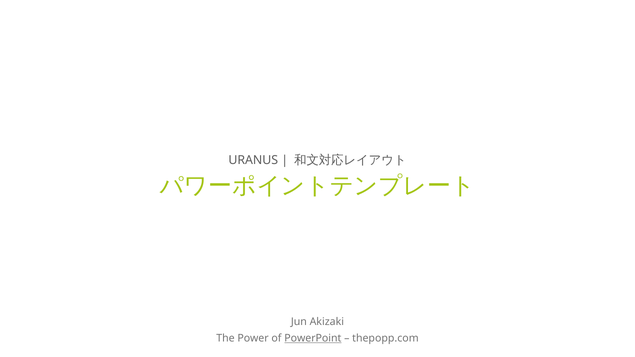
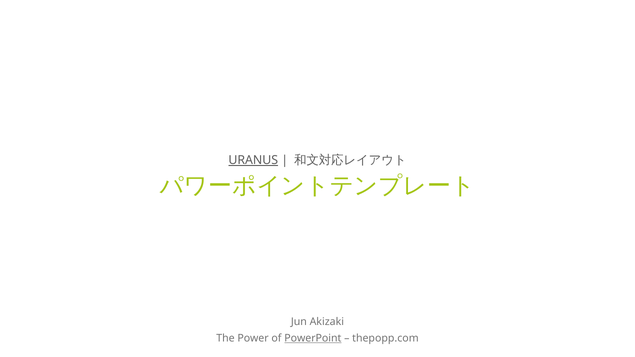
URANUS underline: none -> present (253, 160)
